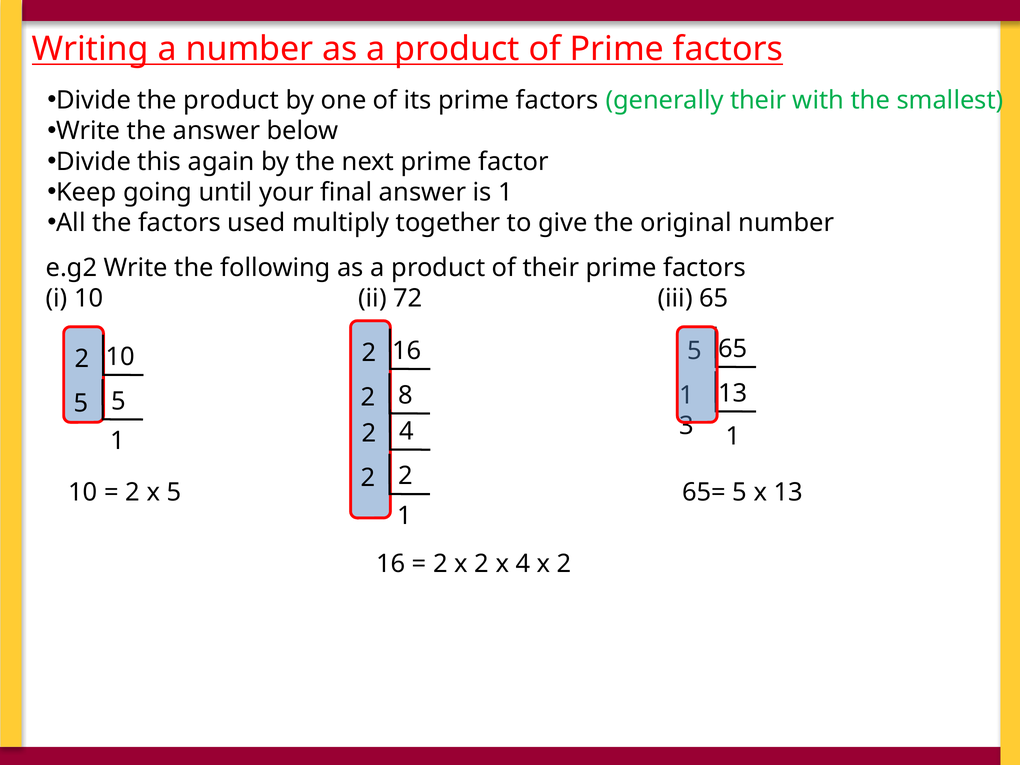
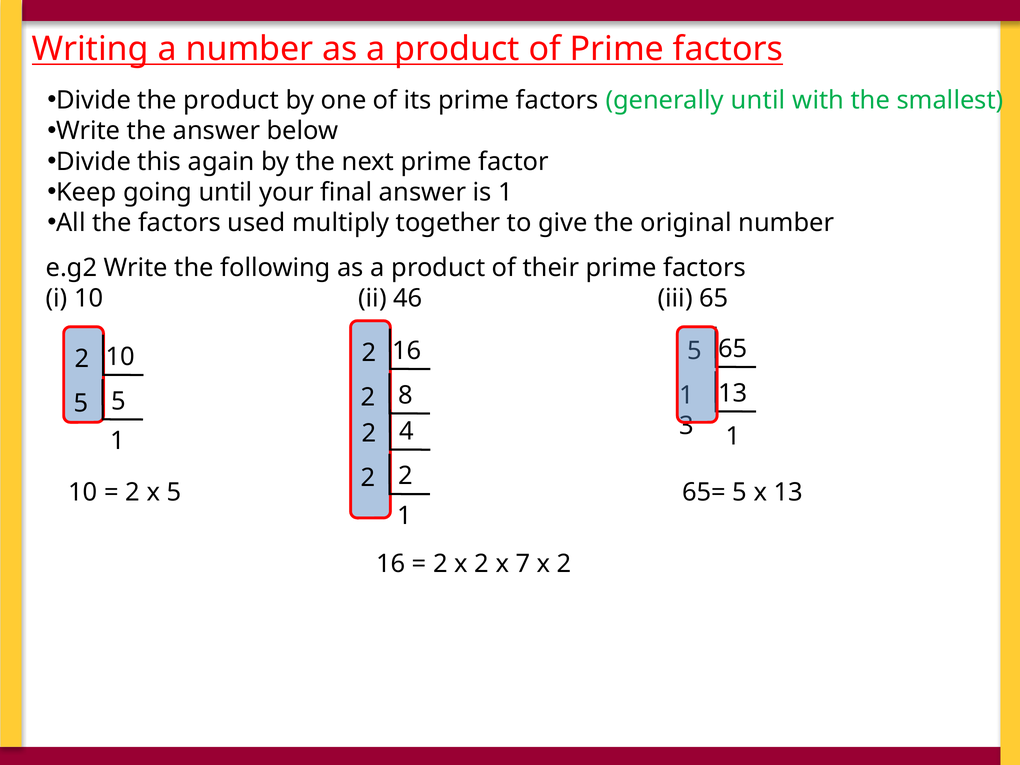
generally their: their -> until (758, 100)
72: 72 -> 46 (408, 298)
x 4: 4 -> 7 (523, 564)
